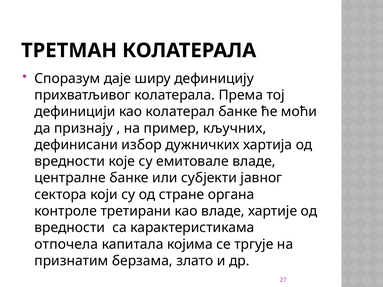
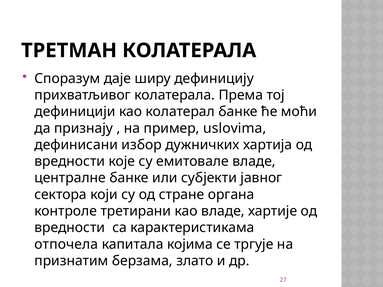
кључних: кључних -> uslovima (235, 128)
